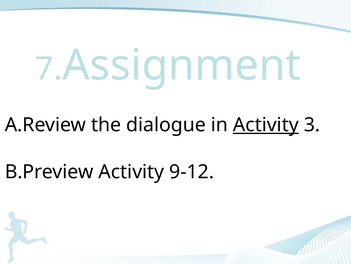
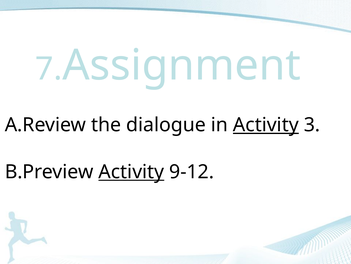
Activity underline: none -> present (131, 171)
